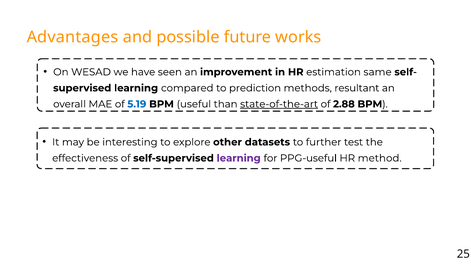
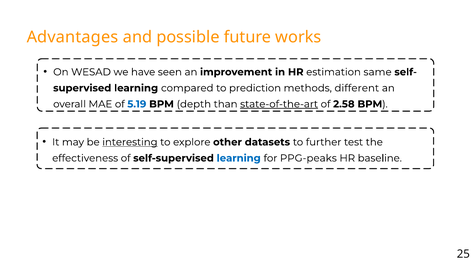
resultant: resultant -> different (357, 88)
useful: useful -> depth (194, 104)
2.88: 2.88 -> 2.58 (344, 104)
interesting underline: none -> present (130, 142)
learning colour: purple -> blue (239, 158)
PPG-useful: PPG-useful -> PPG-peaks (308, 158)
method: method -> baseline (380, 158)
